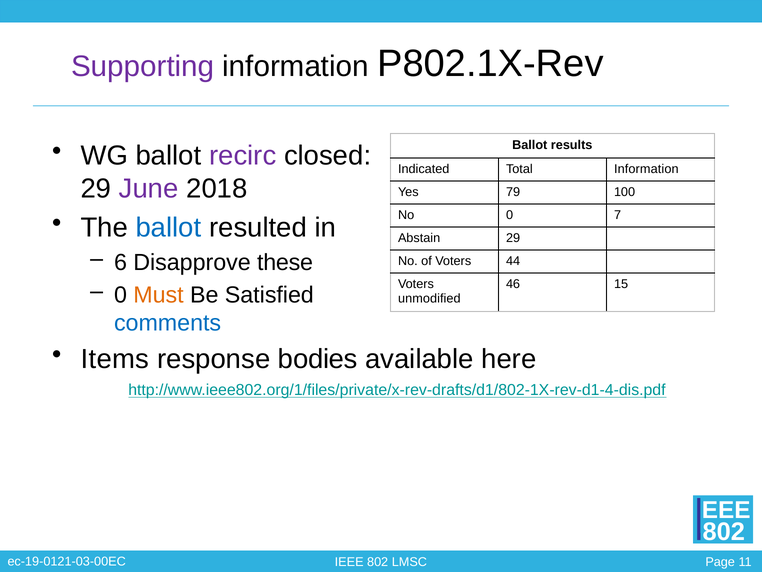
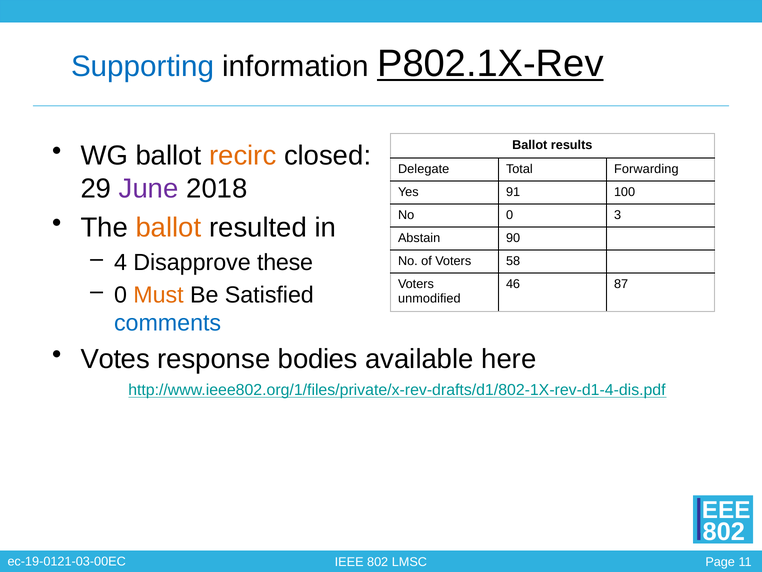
Supporting colour: purple -> blue (143, 66)
P802.1X-Rev underline: none -> present (490, 64)
recirc colour: purple -> orange (243, 156)
Indicated: Indicated -> Delegate (424, 169)
Total Information: Information -> Forwarding (646, 169)
79: 79 -> 91 (513, 192)
7: 7 -> 3 (618, 215)
ballot colour: blue -> orange (169, 227)
Abstain 29: 29 -> 90 (513, 238)
6: 6 -> 4 (120, 262)
44: 44 -> 58 (513, 261)
15: 15 -> 87 (621, 284)
Items: Items -> Votes (115, 359)
